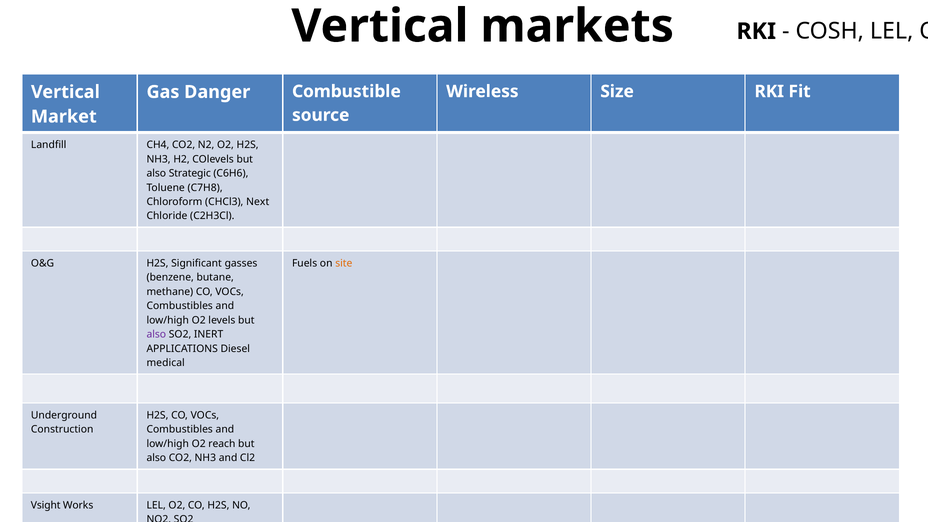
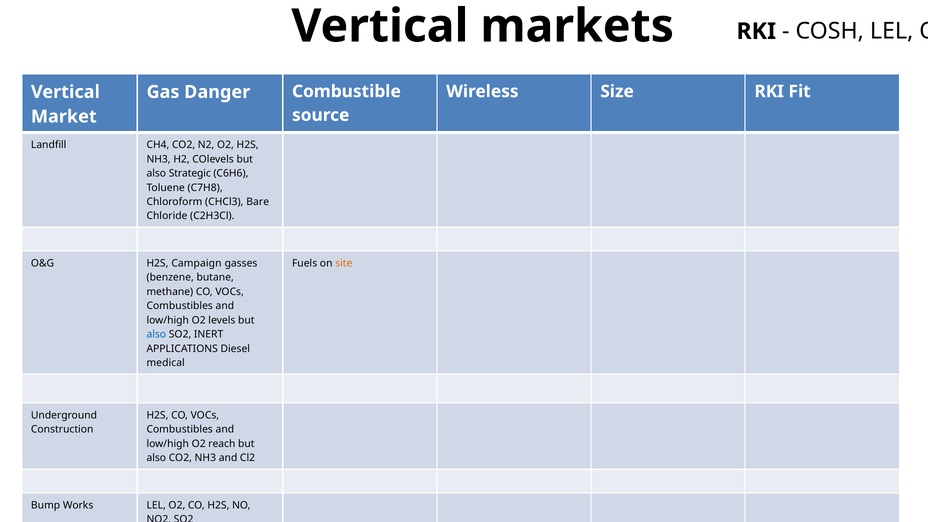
Next: Next -> Bare (258, 202)
Significant: Significant -> Campaign (196, 263)
also colour: purple -> blue (156, 334)
Vsight: Vsight -> Bump (46, 505)
